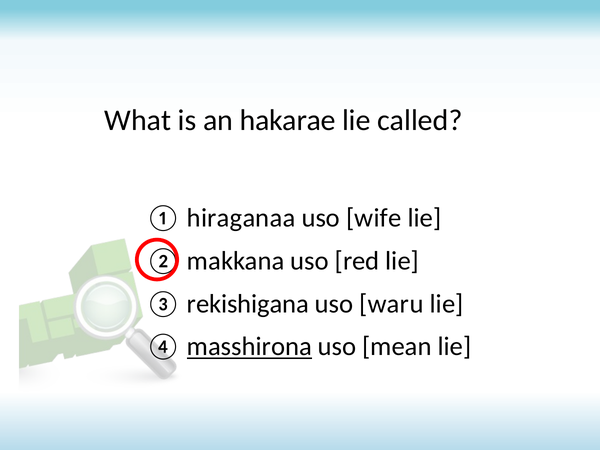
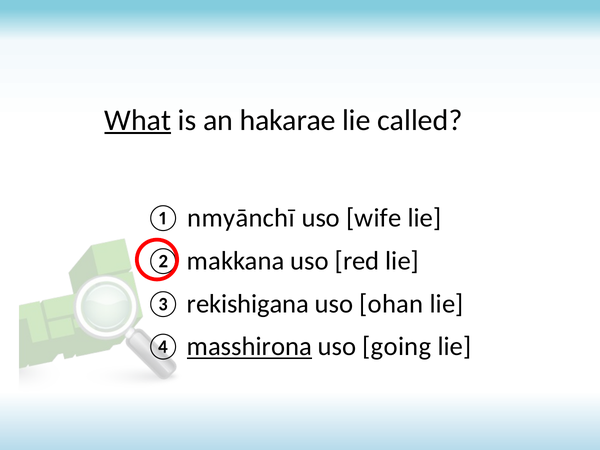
What underline: none -> present (138, 120)
hiraganaa: hiraganaa -> nmyānchī (241, 218)
waru: waru -> ohan (391, 304)
mean: mean -> going (397, 347)
